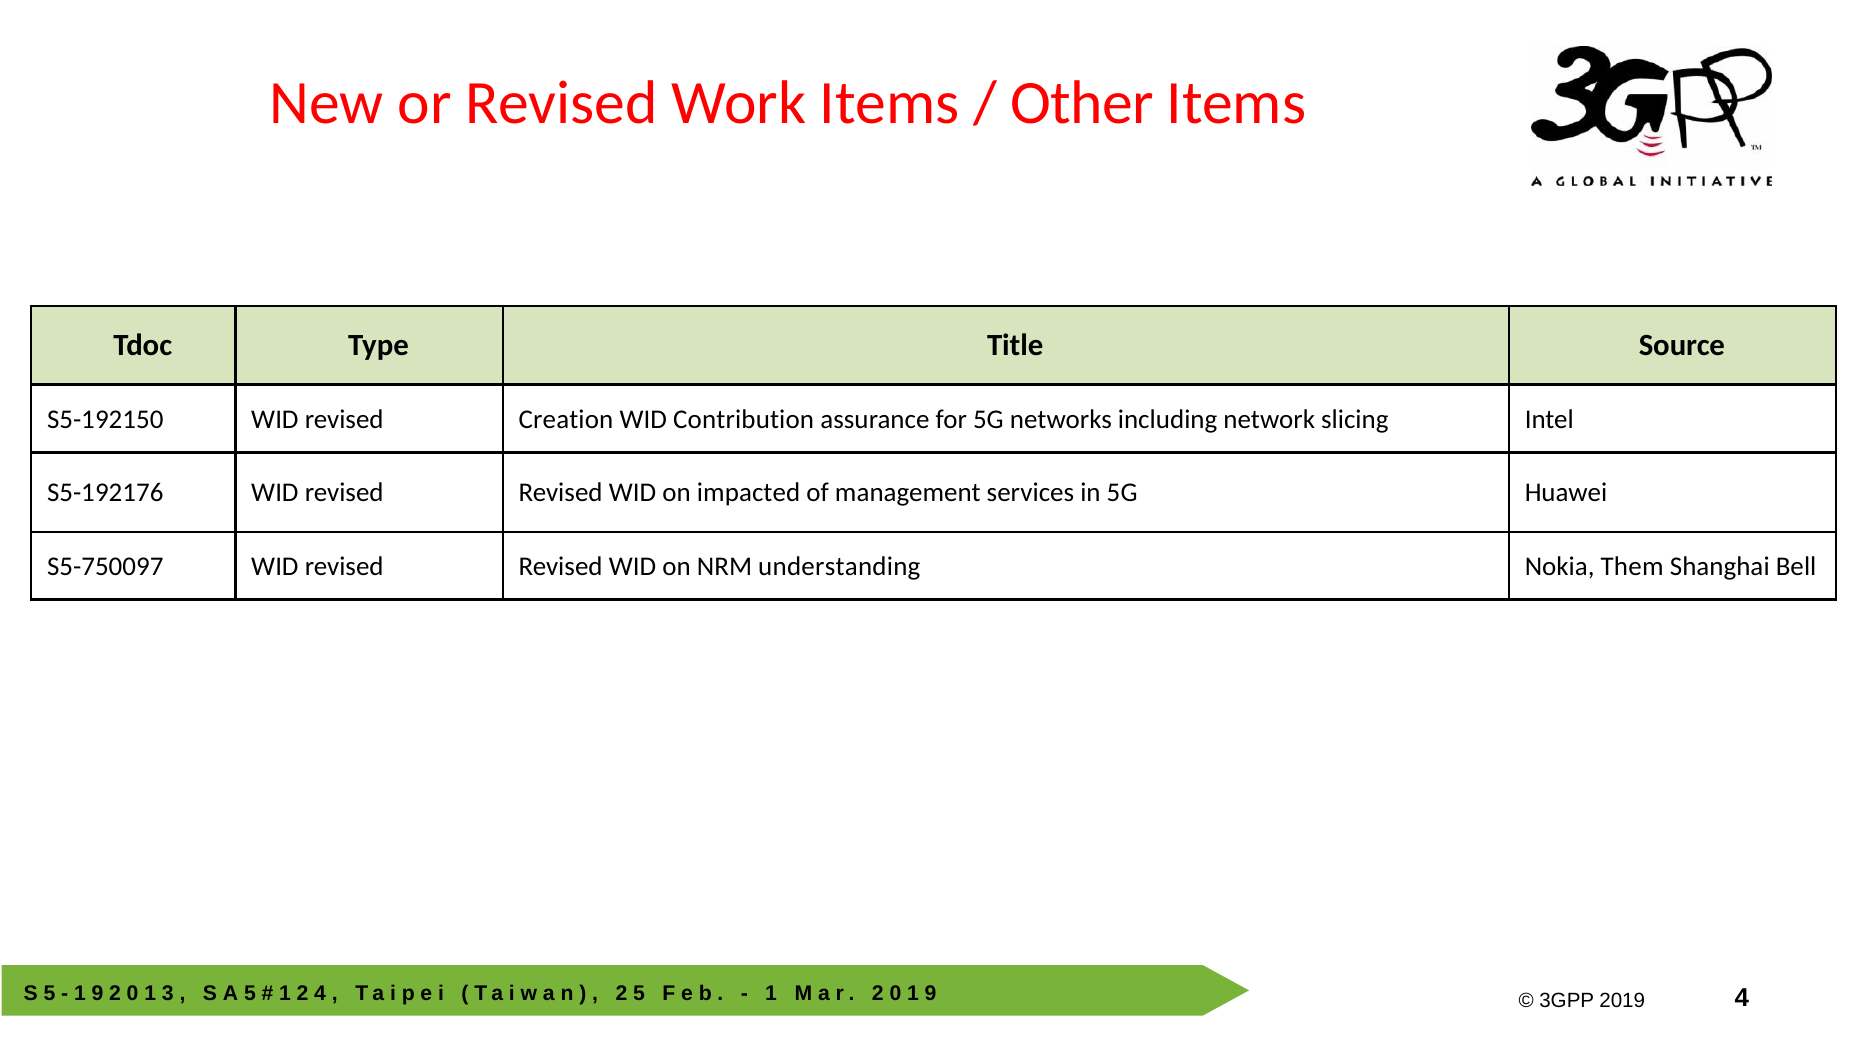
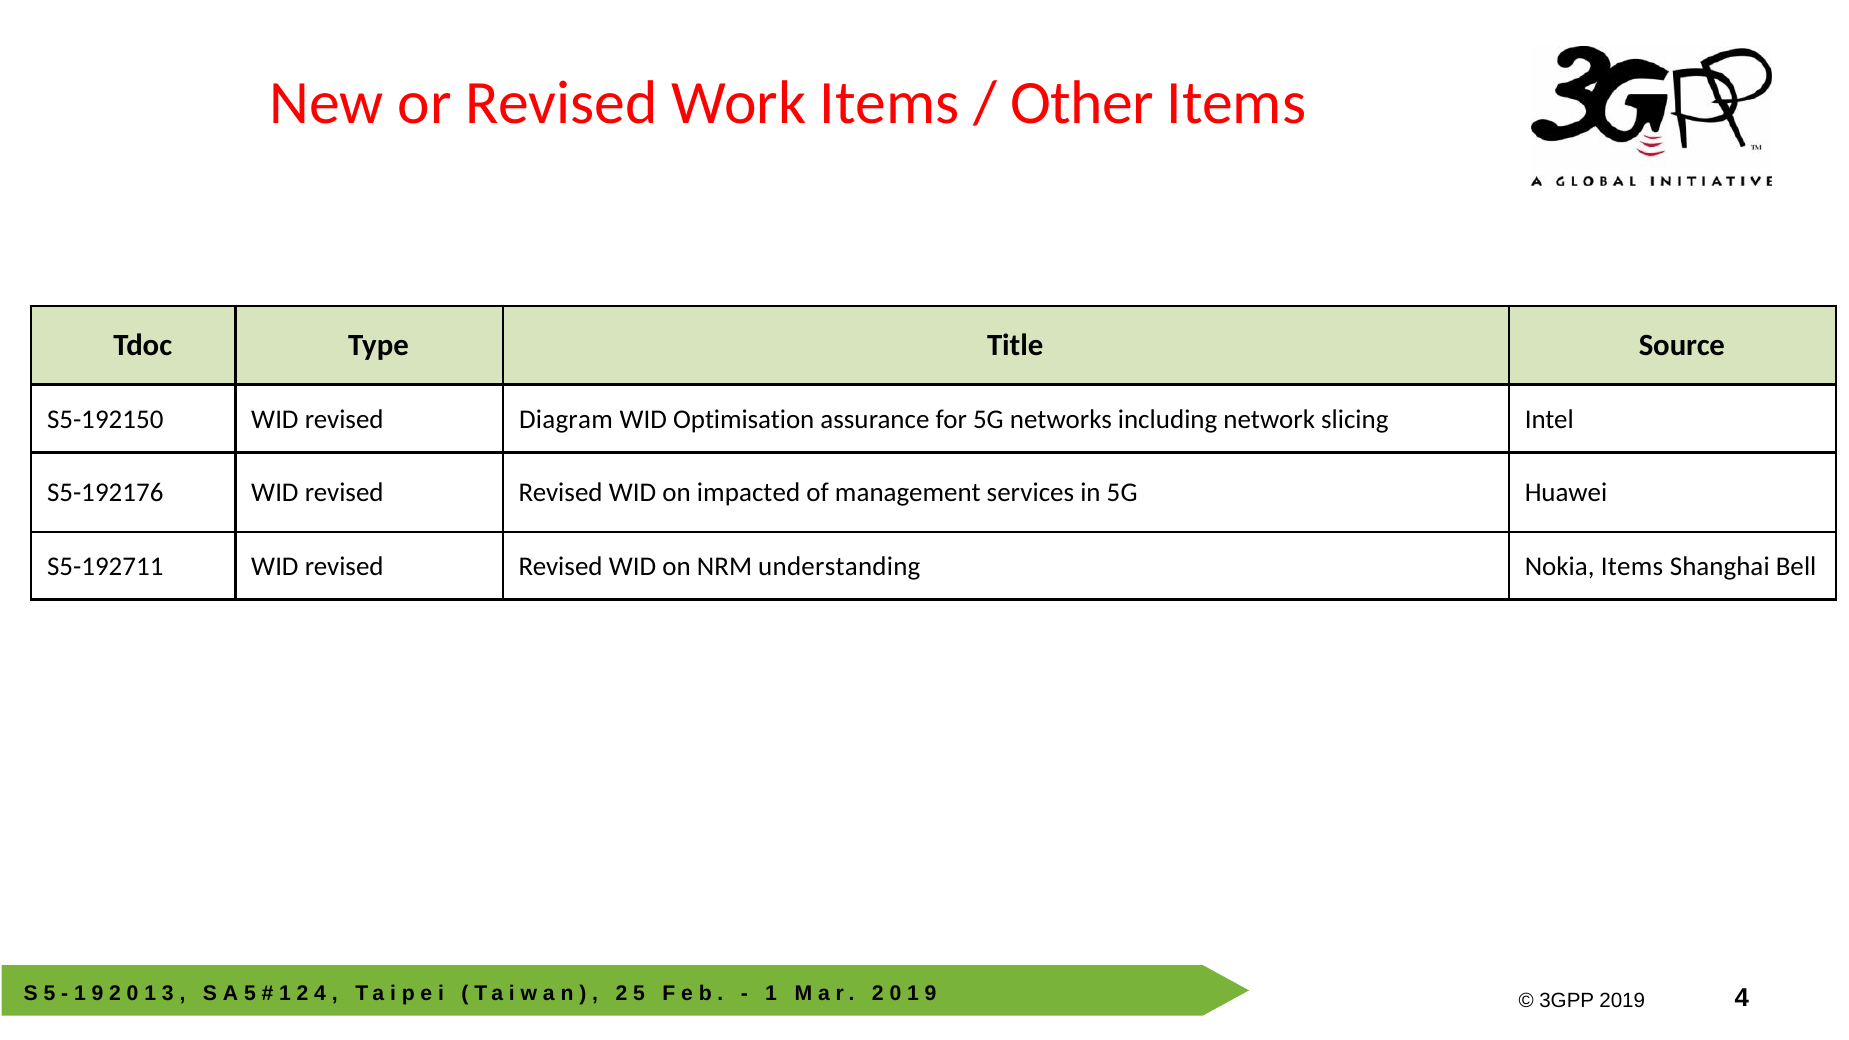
Creation: Creation -> Diagram (566, 420)
Contribution: Contribution -> Optimisation (744, 420)
S5-750097: S5-750097 -> S5-192711 (105, 567)
Nokia Them: Them -> Items (1632, 567)
